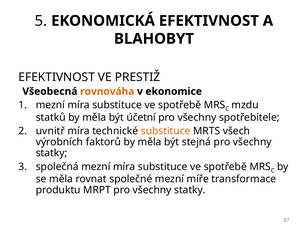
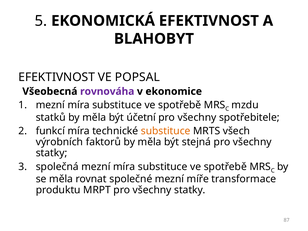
PRESTIŽ: PRESTIŽ -> POPSAL (137, 77)
rovnováha colour: orange -> purple (107, 91)
uvnitř: uvnitř -> funkcí (50, 131)
